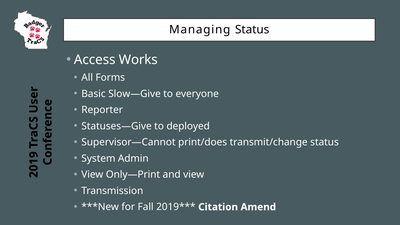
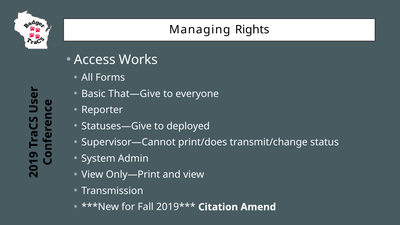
Managing Status: Status -> Rights (252, 30)
Slow—Give: Slow—Give -> That—Give (134, 94)
